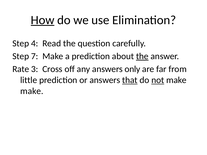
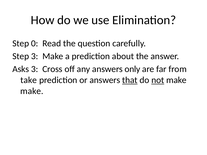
How underline: present -> none (43, 20)
4: 4 -> 0 (35, 43)
Step 7: 7 -> 3 (35, 56)
the underline: present -> none (142, 56)
Rate: Rate -> Asks (21, 69)
little: little -> take (29, 80)
